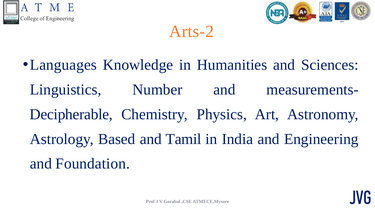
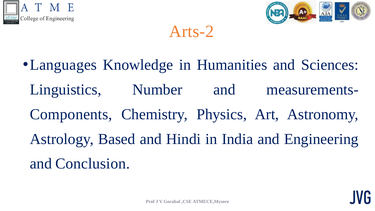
Decipherable: Decipherable -> Components (71, 114)
Tamil: Tamil -> Hindi (183, 139)
Foundation: Foundation -> Conclusion (93, 164)
